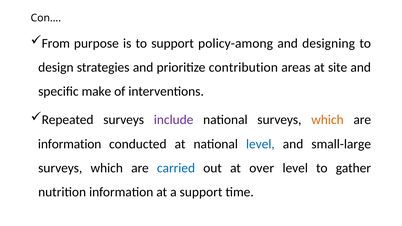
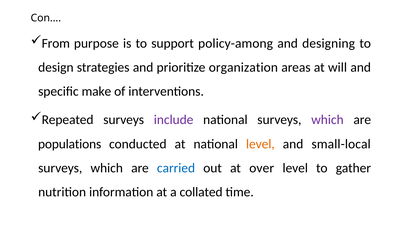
contribution: contribution -> organization (243, 67)
site: site -> will (338, 67)
which colour: orange -> purple (327, 120)
information: information -> populations (70, 144)
level colour: blue -> orange (260, 144)
small-large: small-large -> small-local (341, 144)
a support: support -> collated (201, 192)
